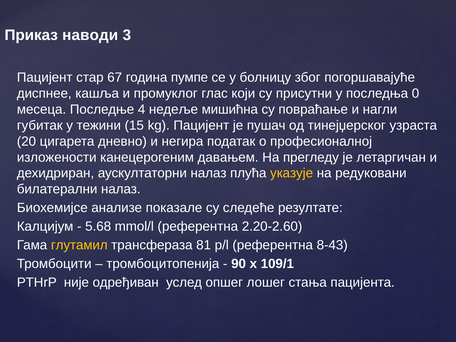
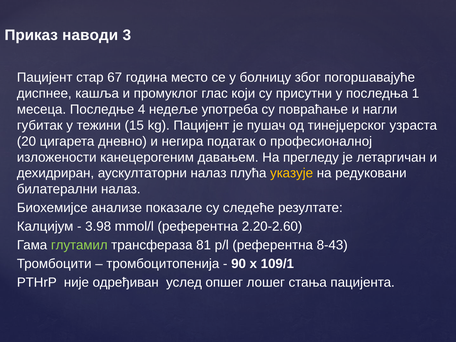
пумпе: пумпе -> место (189, 77)
0: 0 -> 1 (415, 93)
мишићна: мишићна -> употреба (230, 109)
5.68: 5.68 -> 3.98 (98, 226)
глутамил colour: yellow -> light green (79, 245)
